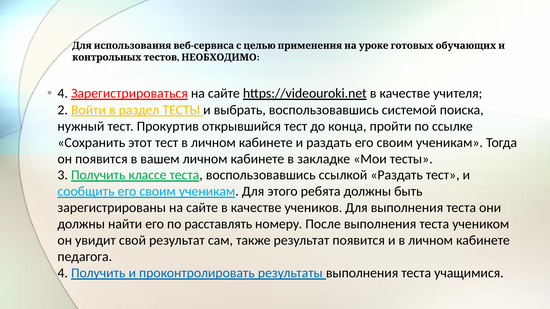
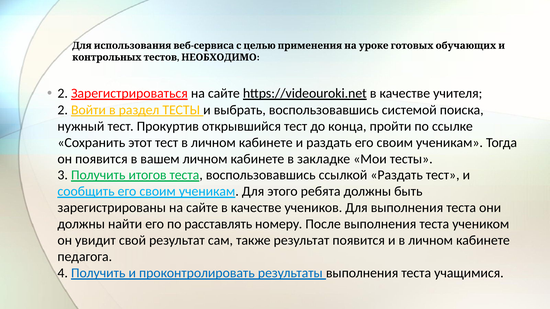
4: 4 -> 2 (63, 93)
классе: классе -> итогов (148, 175)
